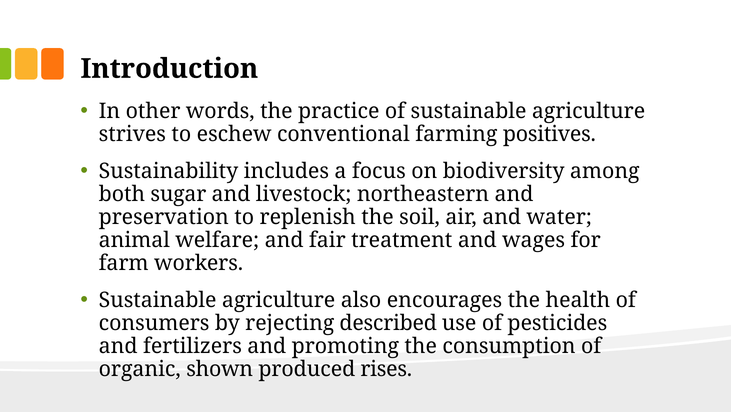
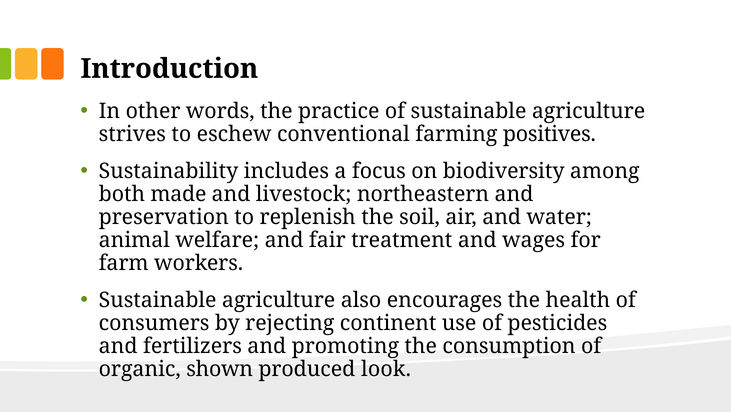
sugar: sugar -> made (178, 194)
described: described -> continent (388, 323)
rises: rises -> look (386, 369)
